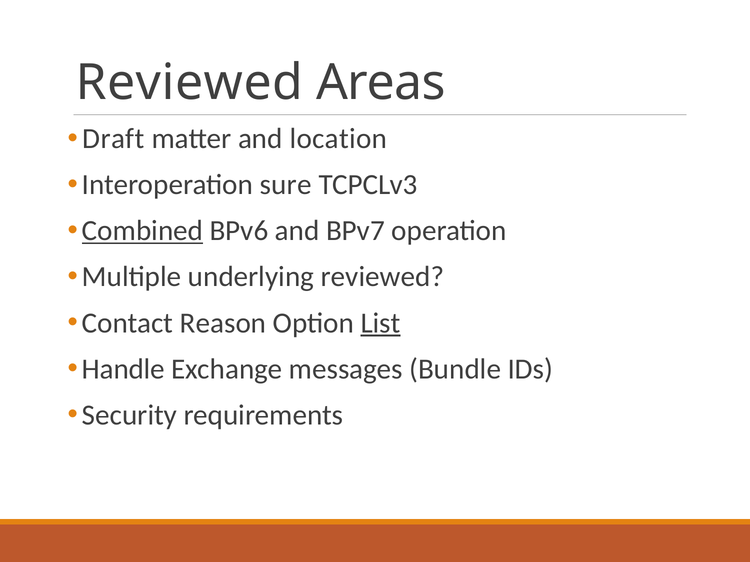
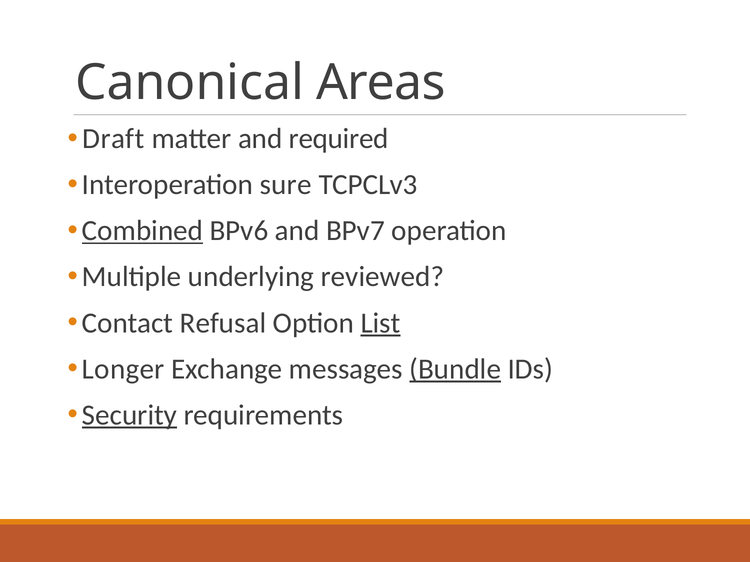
Reviewed: Reviewed -> Canonical (190, 83)
location: location -> required (339, 139)
Reason: Reason -> Refusal (223, 323)
Handle: Handle -> Longer (123, 369)
Bundle underline: none -> present (455, 369)
Security underline: none -> present (130, 415)
